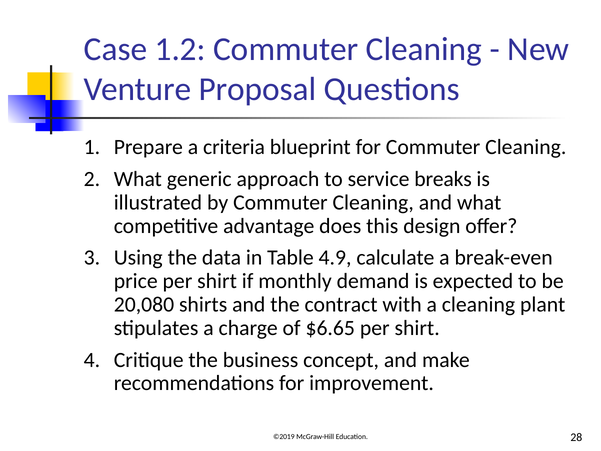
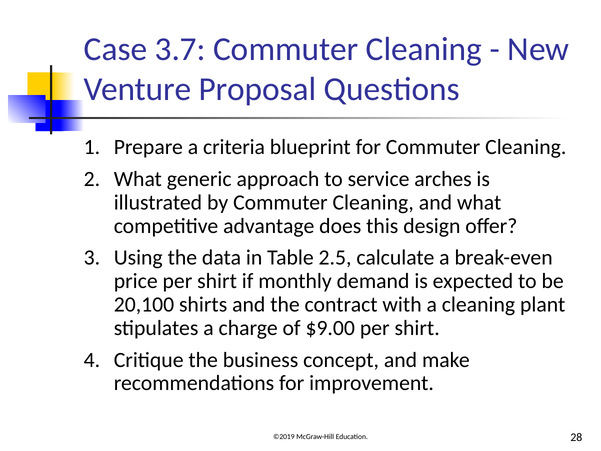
1.2: 1.2 -> 3.7 (180, 49)
breaks: breaks -> arches (443, 179)
4.9: 4.9 -> 2.5 (335, 258)
20,080: 20,080 -> 20,100 (144, 304)
$6.65: $6.65 -> $9.00 (330, 328)
